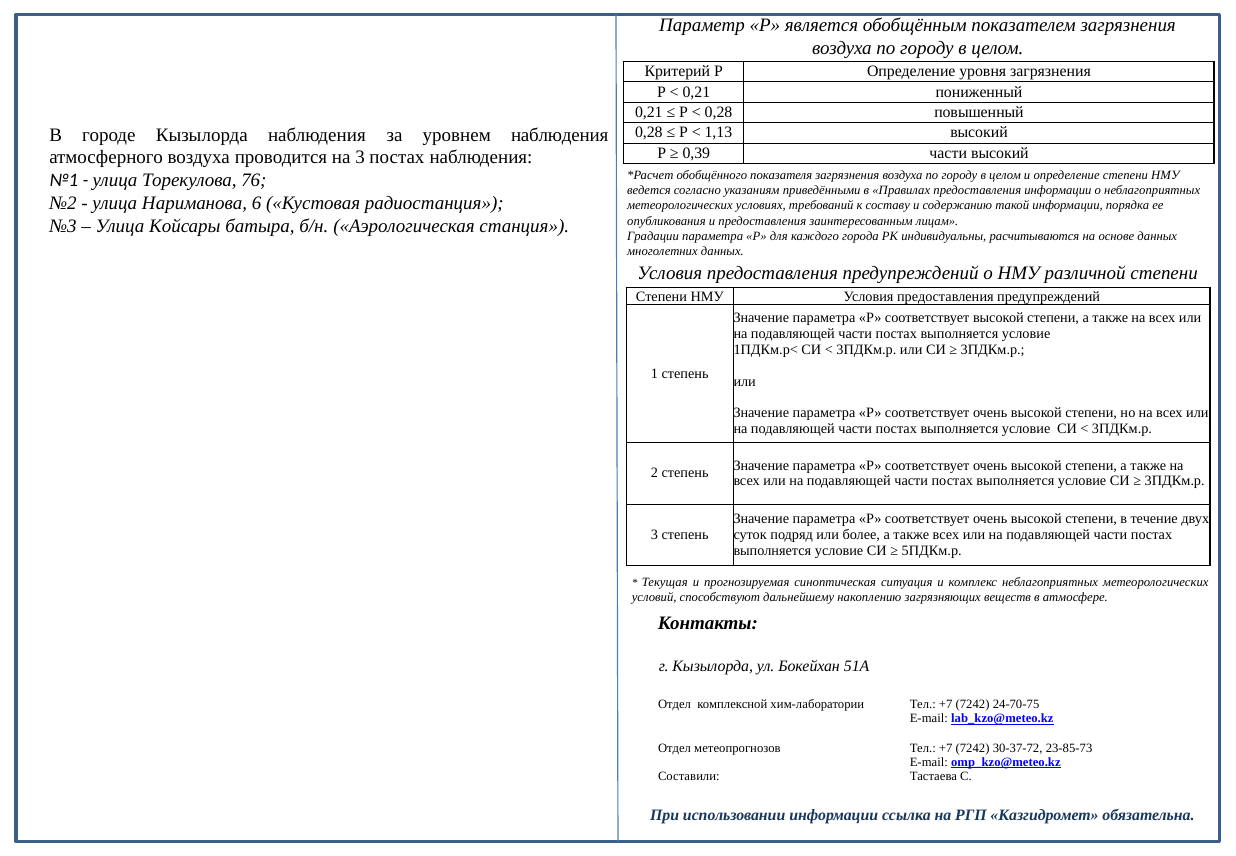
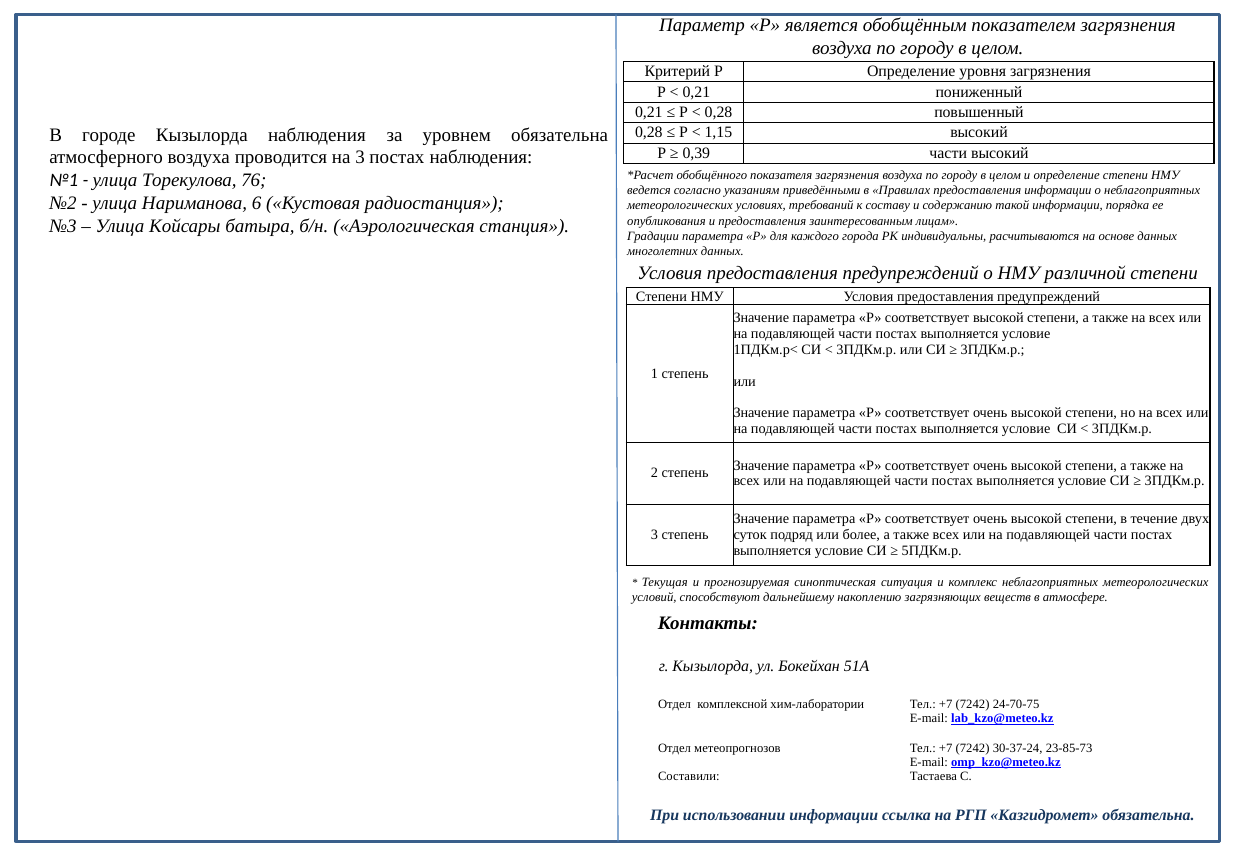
1,13: 1,13 -> 1,15 (718, 133)
уровнем наблюдения: наблюдения -> обязательна (560, 135)
30-37-72: 30-37-72 -> 30-37-24 (1018, 748)
